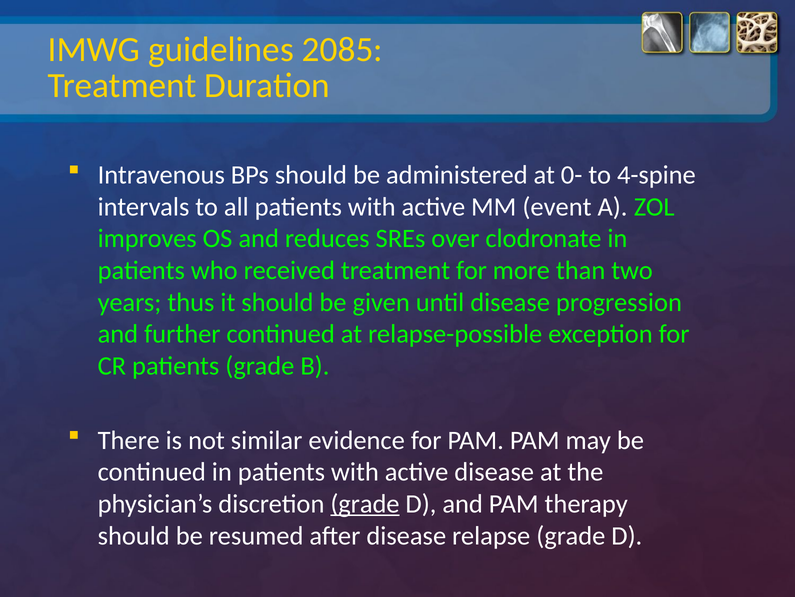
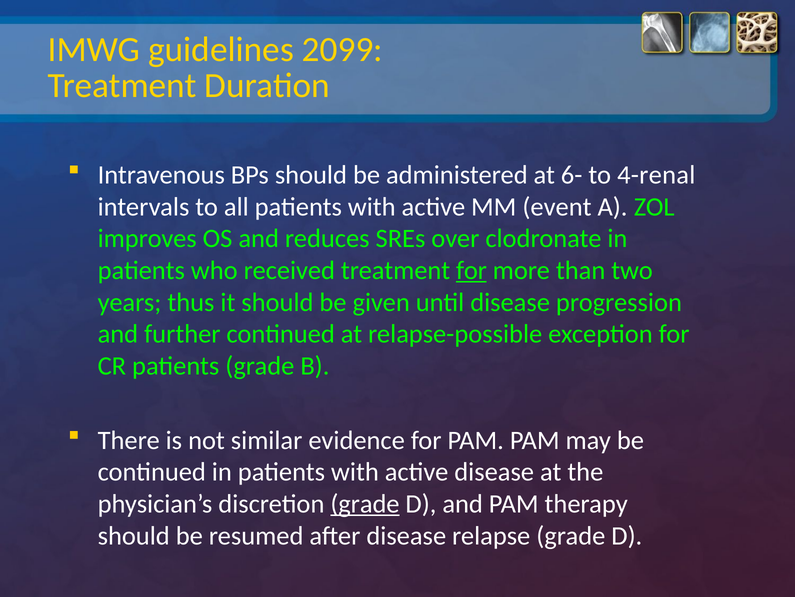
2085: 2085 -> 2099 (342, 49)
0-: 0- -> 6- (572, 175)
4-spine: 4-spine -> 4-renal (656, 175)
for underline: none -> present (471, 270)
